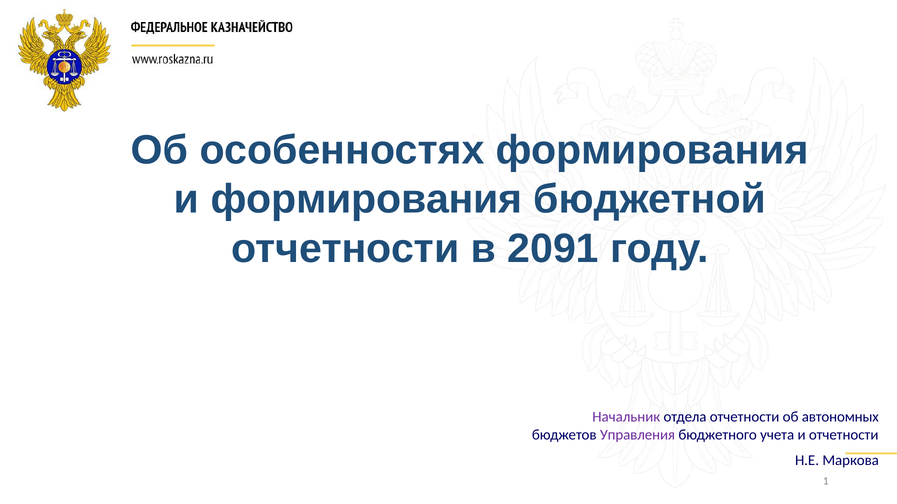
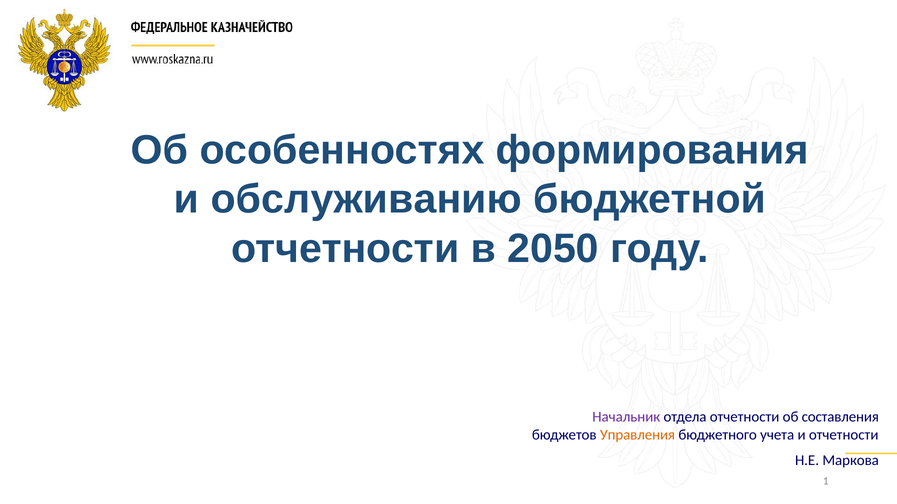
и формирования: формирования -> обслуживанию (366, 200)
2091: 2091 -> 2050 (553, 249)
автономных: автономных -> составления (840, 417)
Управления colour: purple -> orange (638, 435)
